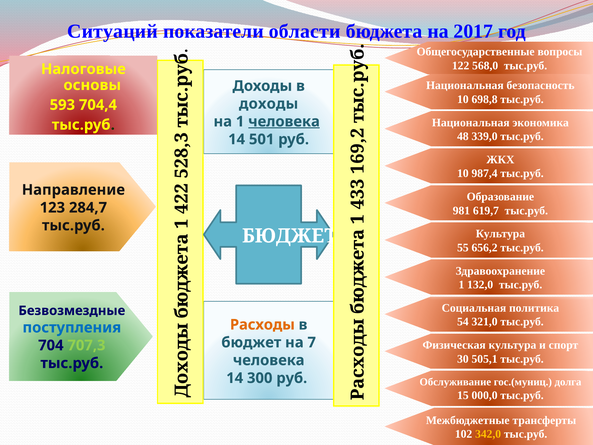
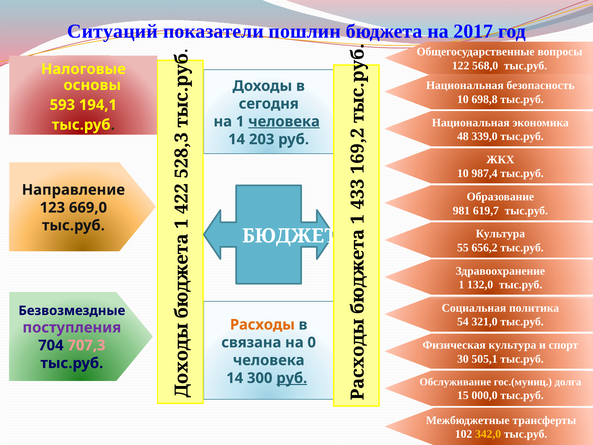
области: области -> пошлин (305, 31)
доходы: доходы -> сегодня (269, 104)
704,4: 704,4 -> 194,1 (98, 105)
501: 501 -> 203 (262, 139)
284,7: 284,7 -> 669,0 (88, 208)
поступления colour: blue -> purple (72, 327)
бюджет: бюджет -> связана (251, 342)
7: 7 -> 0 (312, 342)
707,3 colour: light green -> pink (86, 345)
руб underline: none -> present (292, 378)
